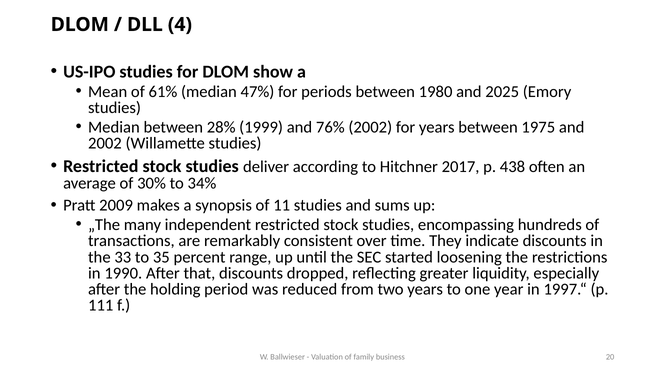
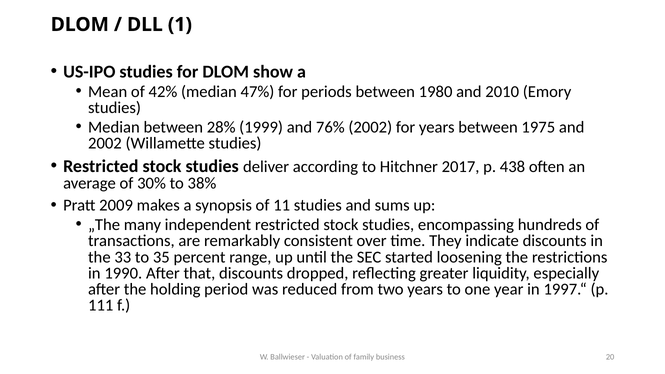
4: 4 -> 1 (180, 25)
61%: 61% -> 42% (163, 92)
2025: 2025 -> 2010 (502, 92)
34%: 34% -> 38% (202, 183)
